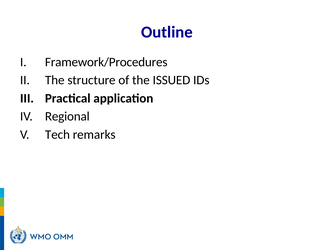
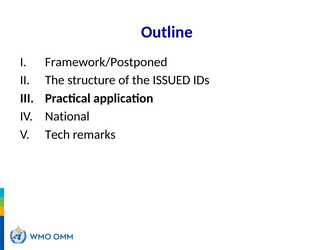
Framework/Procedures: Framework/Procedures -> Framework/Postponed (106, 62)
Regional: Regional -> National (67, 117)
